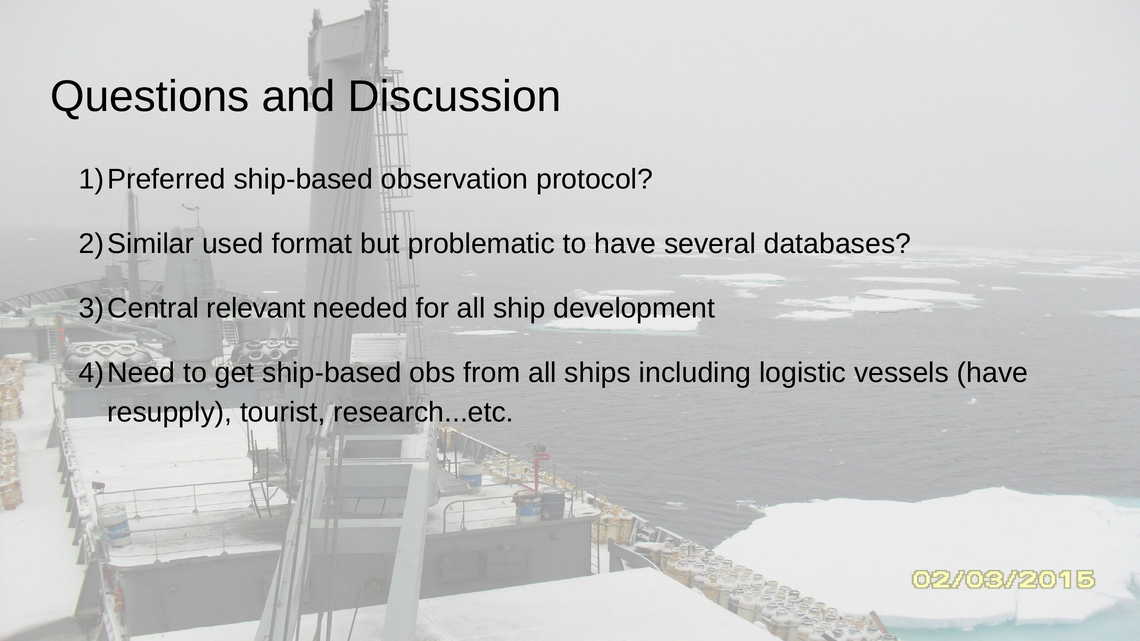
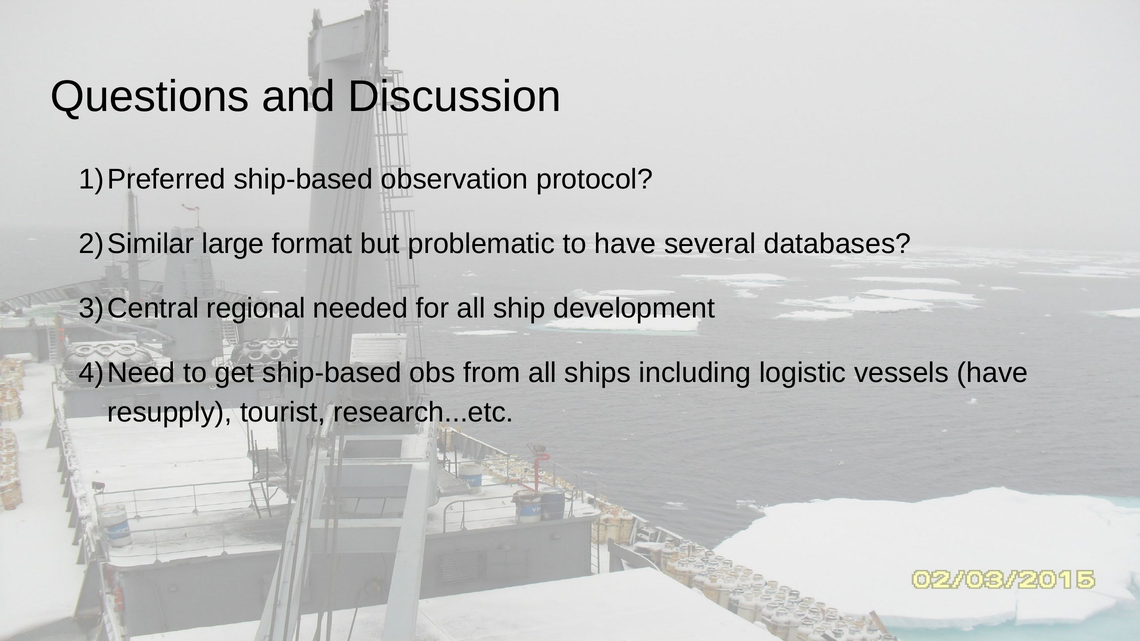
used: used -> large (233, 244)
relevant: relevant -> regional (256, 309)
